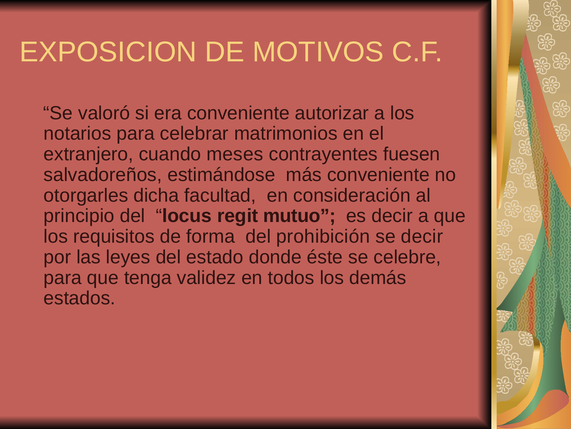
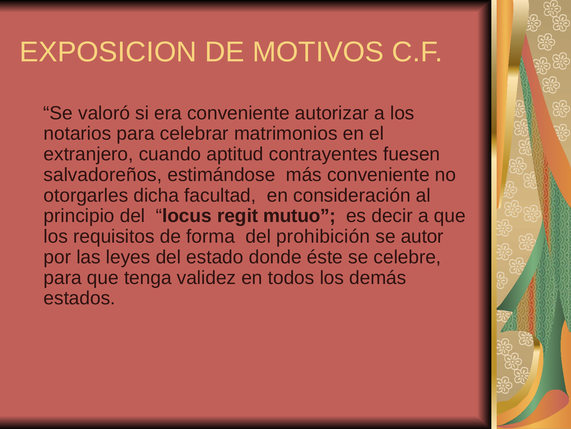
meses: meses -> aptitud (235, 154)
se decir: decir -> autor (422, 236)
